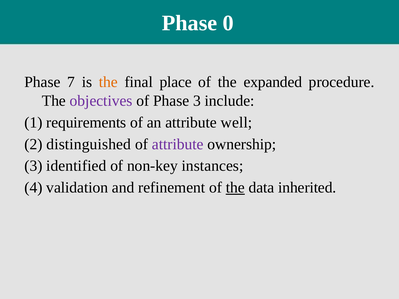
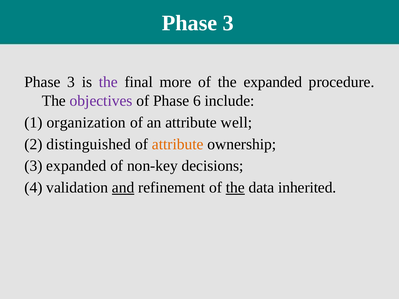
0: 0 -> 3 (228, 23)
7: 7 -> 3 (71, 82)
the colour: orange -> purple (108, 82)
place: place -> more (176, 82)
Phase 3: 3 -> 6 (197, 101)
requirements: requirements -> organization (86, 123)
attribute colour: purple -> orange (178, 144)
3 identified: identified -> expanded (76, 166)
instances: instances -> decisions (213, 166)
and underline: none -> present (123, 188)
